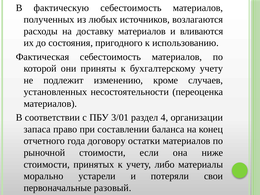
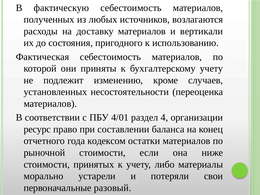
вливаются: вливаются -> вертикали (202, 31)
3/01: 3/01 -> 4/01 (120, 118)
запаса: запаса -> ресурс (37, 129)
договору: договору -> кодексом (107, 141)
